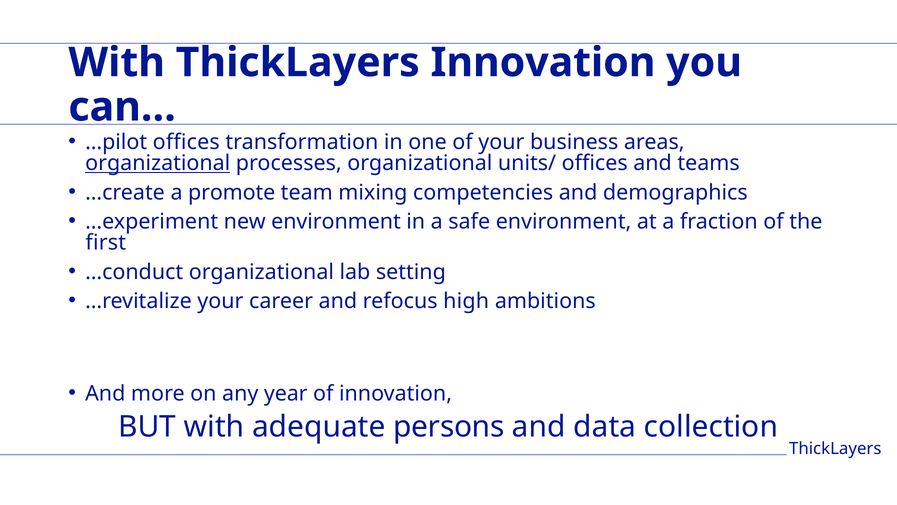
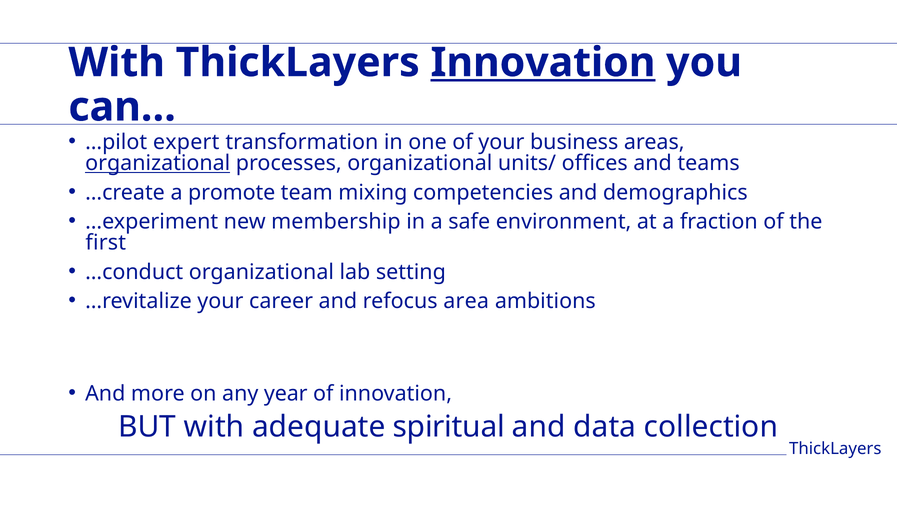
Innovation underline: none -> present (543, 63)
…pilot offices: offices -> expert (186, 142)
new environment: environment -> membership (336, 222)
high: high -> area (466, 301)
persons: persons -> spiritual (449, 426)
